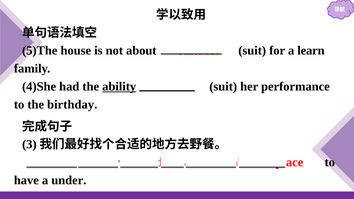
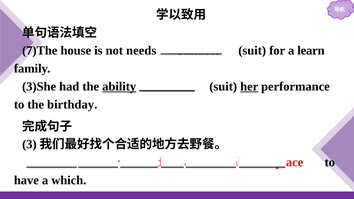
5)The: 5)The -> 7)The (40, 51)
about: about -> needs (141, 51)
4)She: 4)She -> 3)She (39, 87)
her underline: none -> present (249, 87)
under: under -> which (69, 180)
